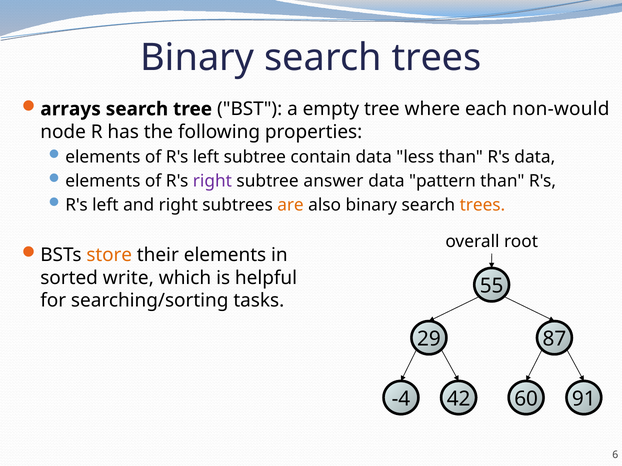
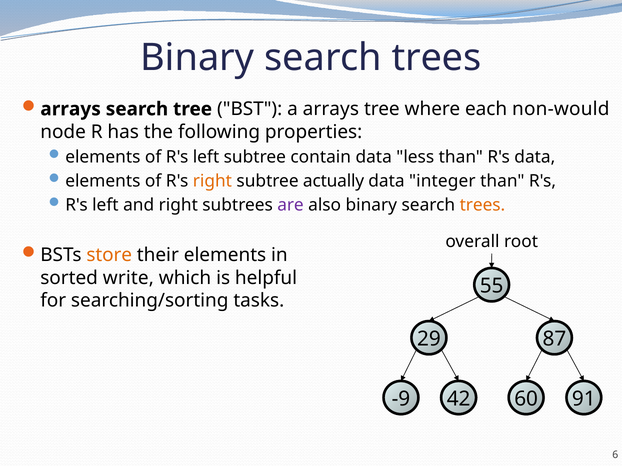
a empty: empty -> arrays (331, 109)
right colour: purple -> orange (212, 181)
answer: answer -> actually (334, 181)
pattern: pattern -> integer (442, 181)
are colour: orange -> purple (291, 205)
-4: -4 -> -9 (401, 399)
